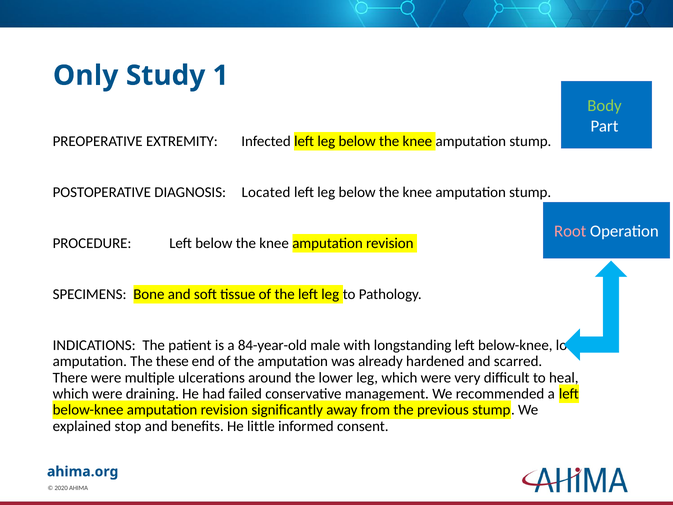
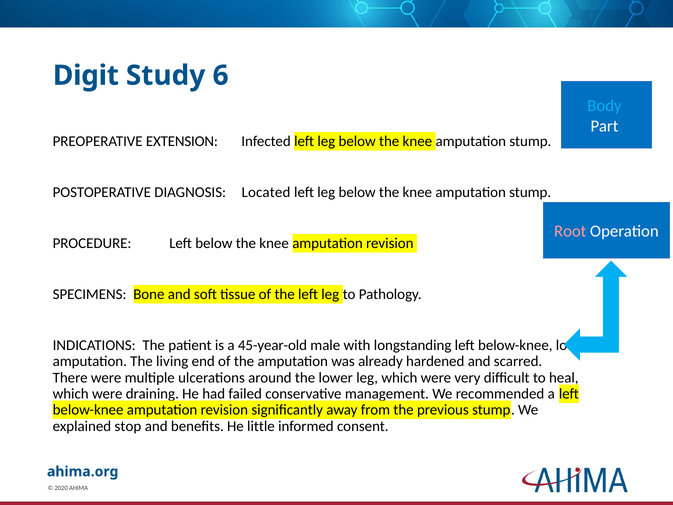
Only: Only -> Digit (86, 75)
1: 1 -> 6 (221, 75)
Body colour: light green -> light blue (605, 106)
EXTREMITY: EXTREMITY -> EXTENSION (182, 141)
84-year-old: 84-year-old -> 45-year-old (273, 345)
these: these -> living (172, 361)
